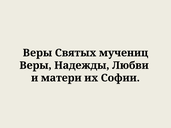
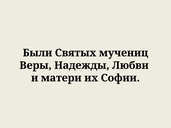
Веры: Веры -> Были (37, 53)
